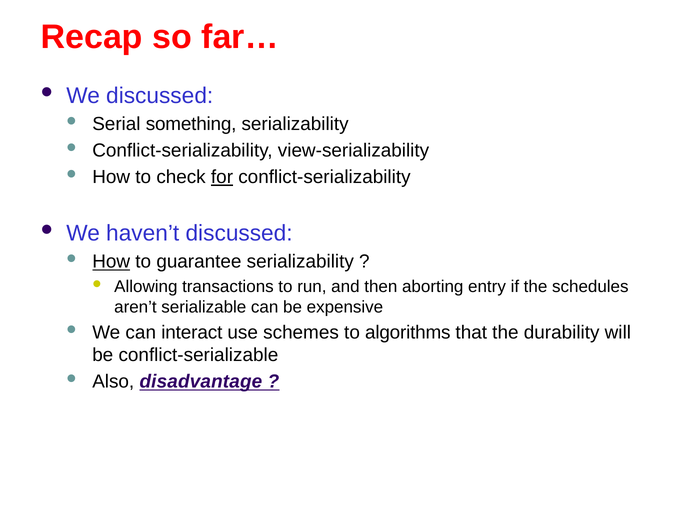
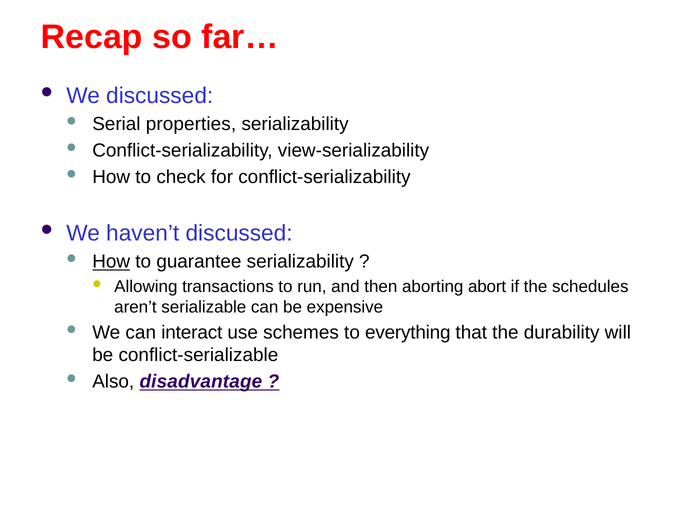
something: something -> properties (191, 124)
for underline: present -> none (222, 177)
entry: entry -> abort (487, 286)
algorithms: algorithms -> everything (408, 332)
